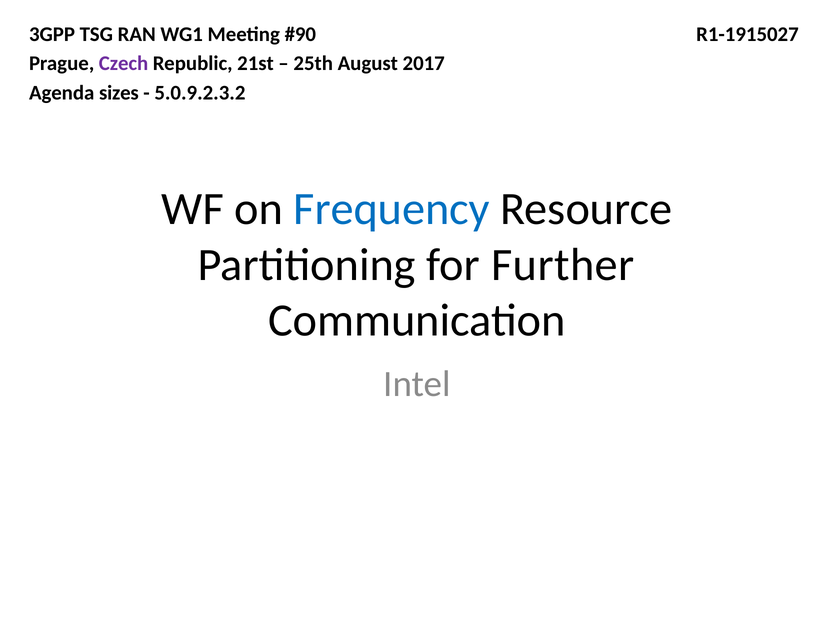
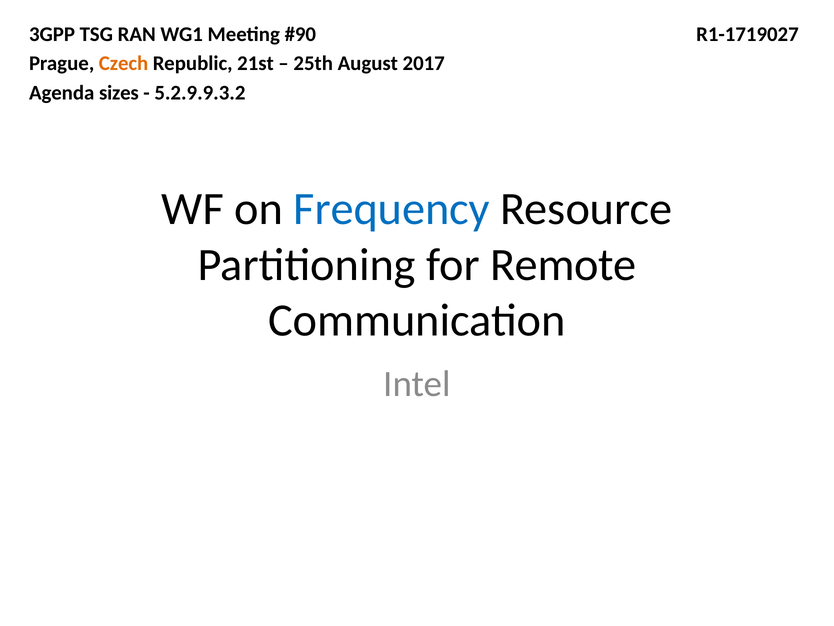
R1-1915027: R1-1915027 -> R1-1719027 (747, 34)
Czech colour: purple -> orange (124, 64)
5.0.9.2.3.2: 5.0.9.2.3.2 -> 5.2.9.9.3.2 (200, 93)
Further: Further -> Remote (563, 265)
